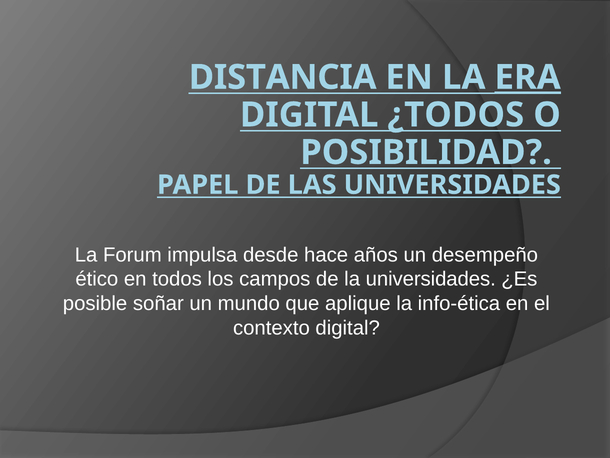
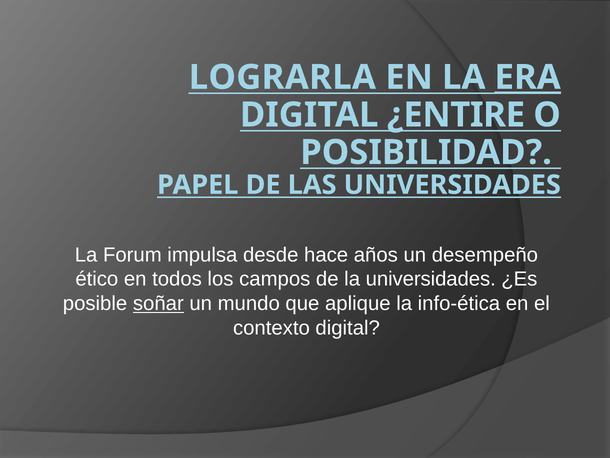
DISTANCIA: DISTANCIA -> LOGRARLA (282, 77)
¿TODOS: ¿TODOS -> ¿ENTIRE (456, 115)
soñar underline: none -> present (158, 303)
